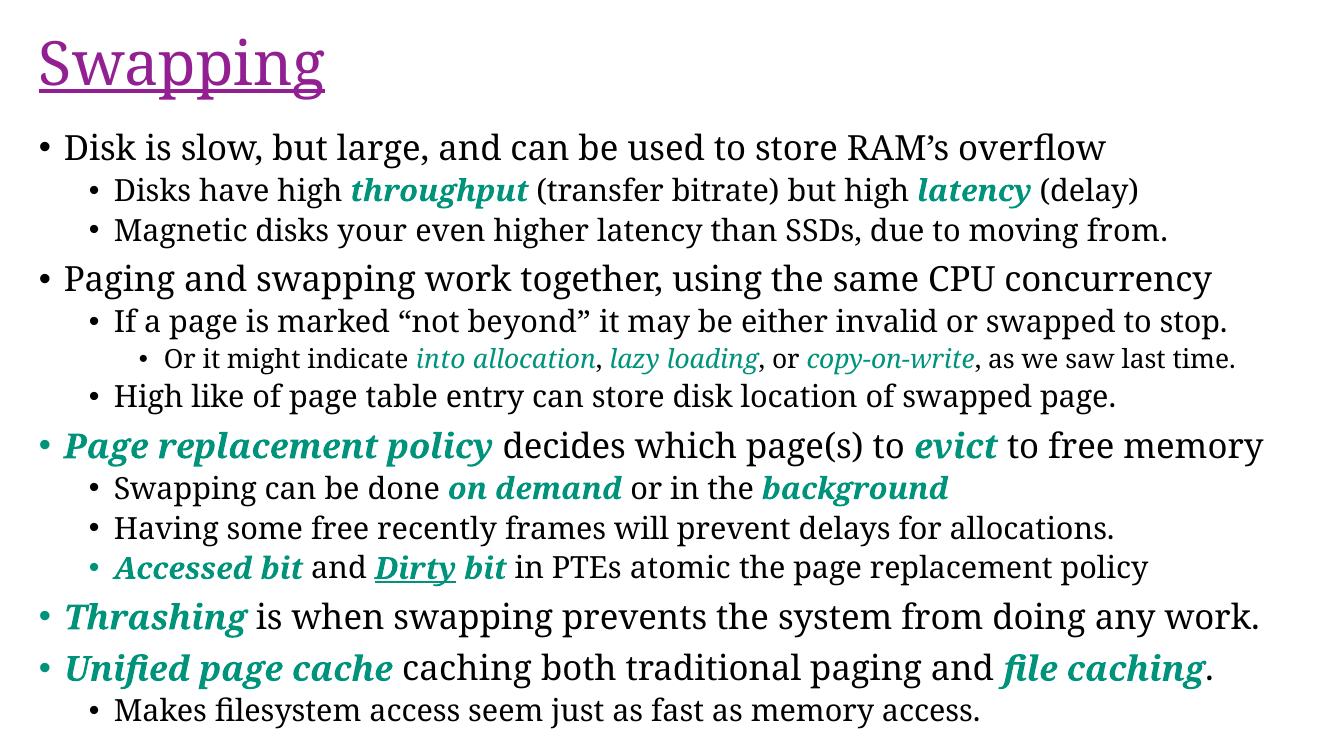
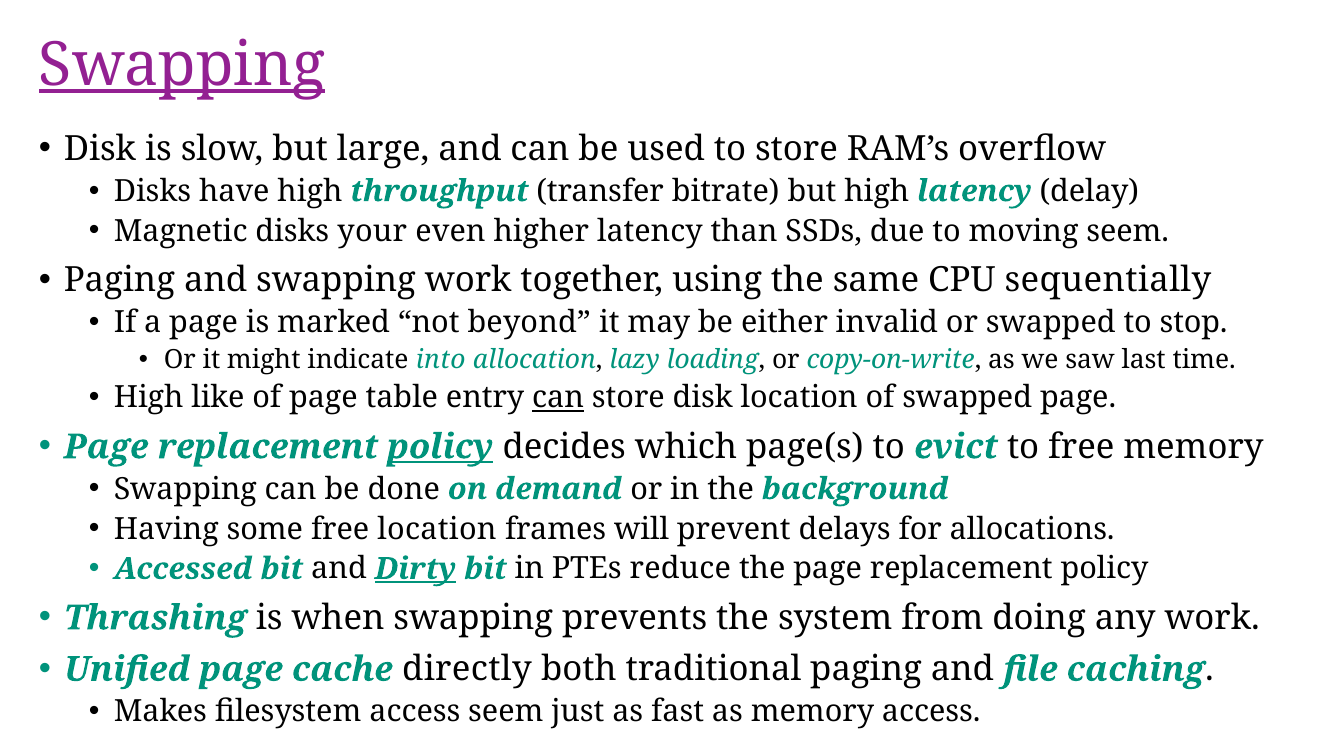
moving from: from -> seem (1128, 231)
concurrency: concurrency -> sequentially (1108, 280)
can underline: none -> present (558, 398)
policy underline: none -> present (440, 447)
free recently: recently -> location (437, 529)
atomic: atomic -> reduce (680, 569)
cache caching: caching -> directly (467, 670)
